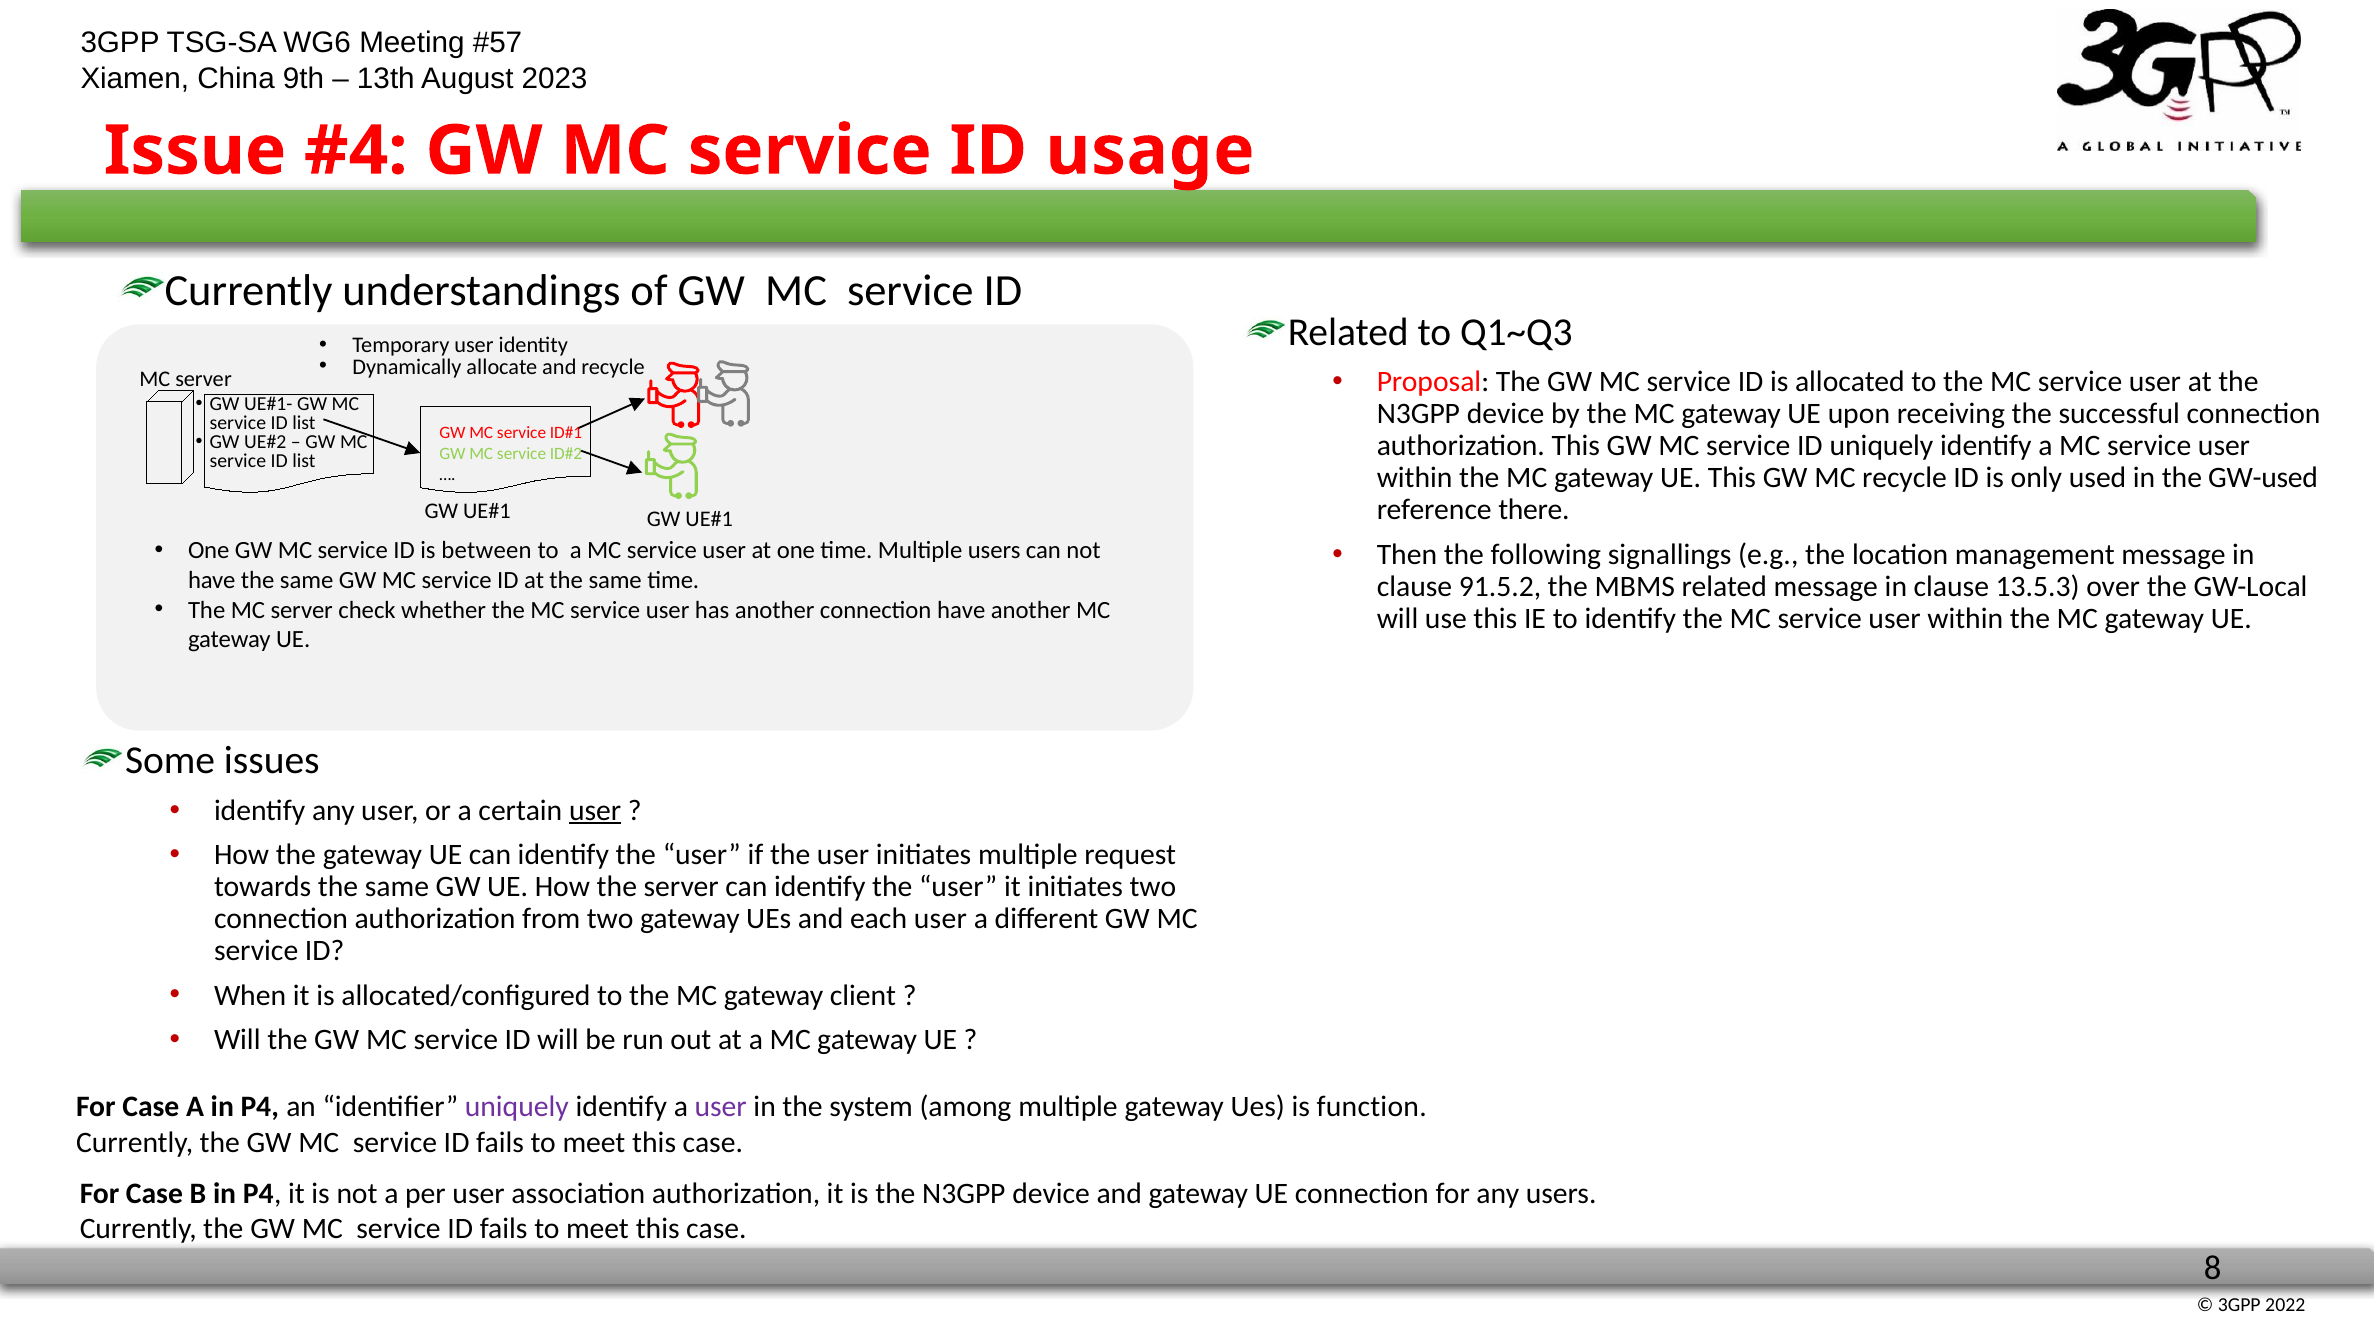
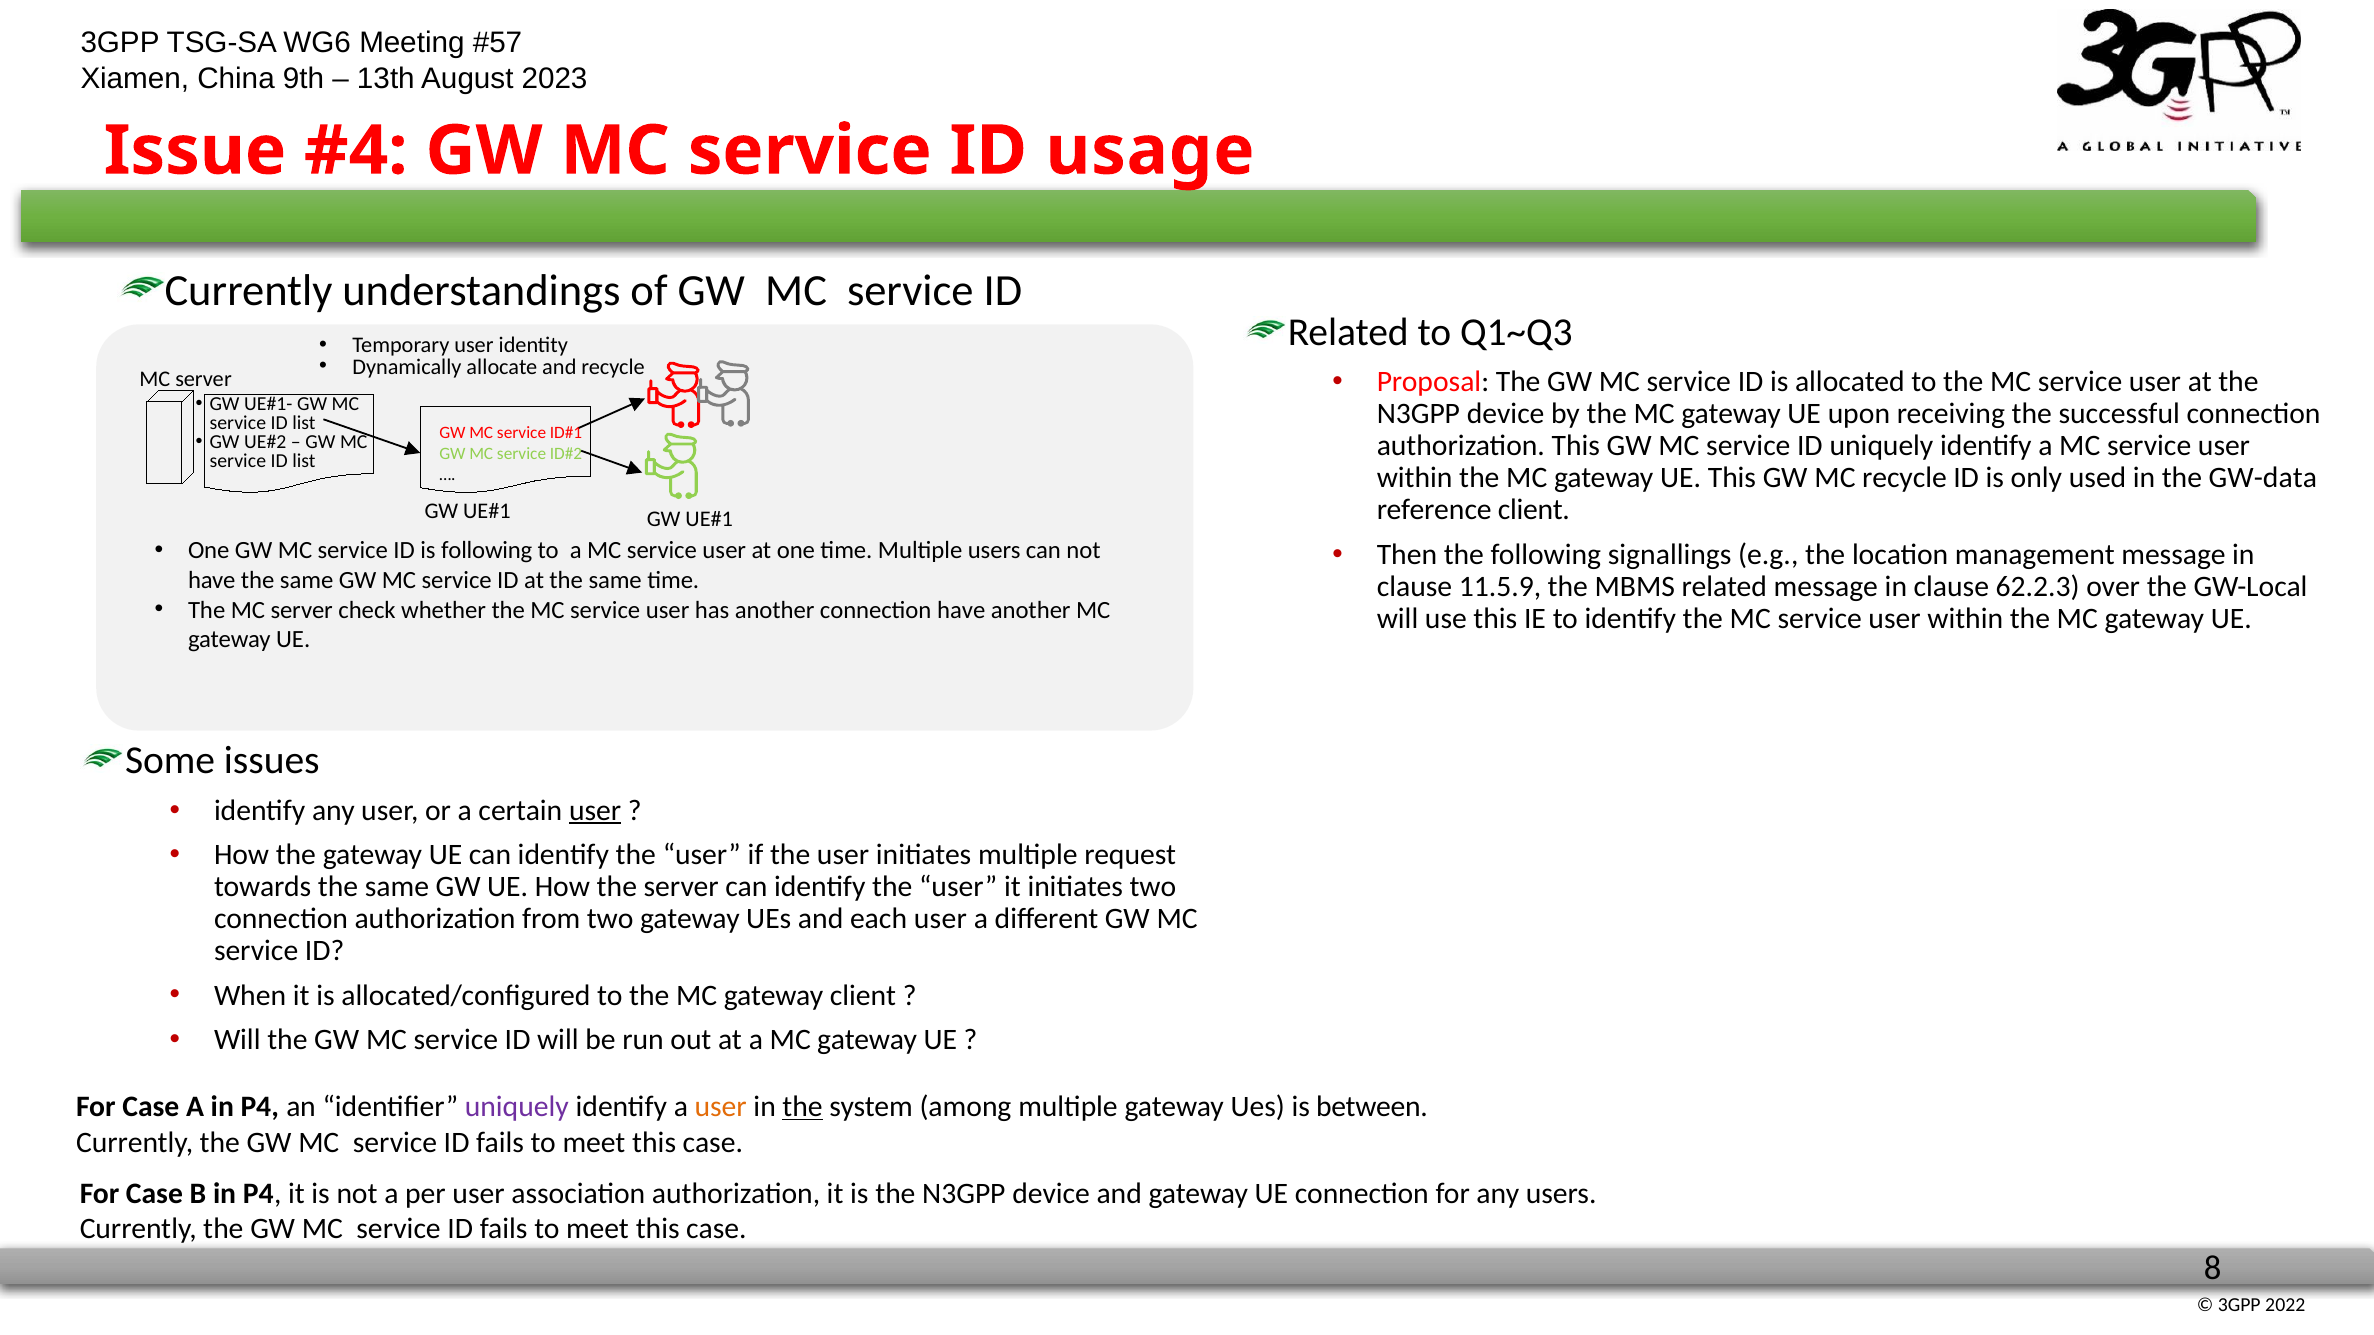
GW-used: GW-used -> GW-data (2263, 478)
reference there: there -> client (1534, 510)
is between: between -> following (487, 551)
91.5.2: 91.5.2 -> 11.5.9 (1500, 587)
13.5.3: 13.5.3 -> 62.2.3 (2038, 587)
user colour: purple -> orange (721, 1107)
the underline: none -> present (803, 1107)
function: function -> between (1372, 1107)
